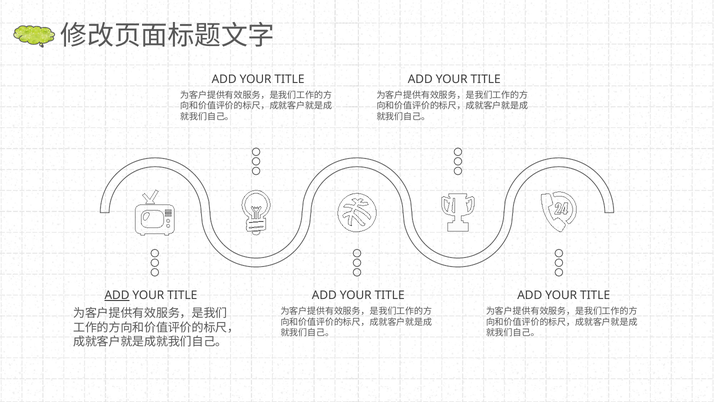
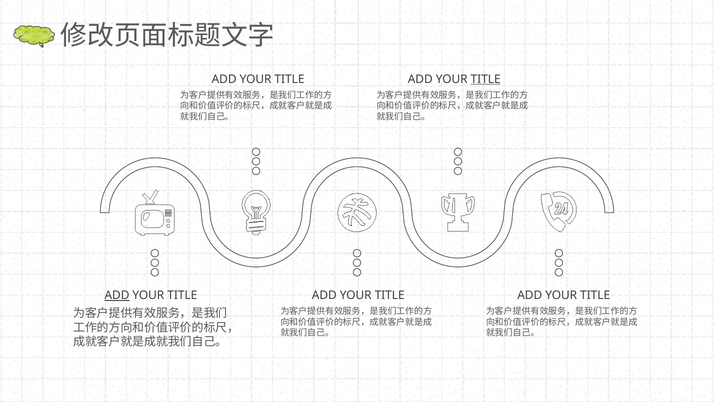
TITLE underline: none -> present (486, 79)
